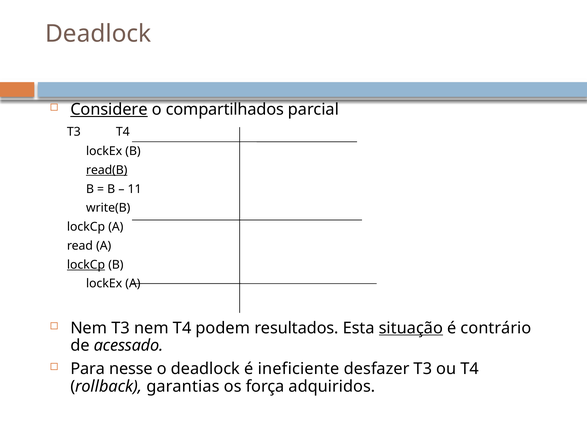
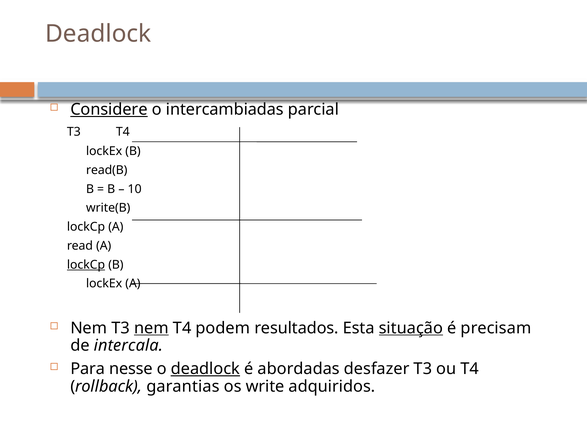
compartilhados: compartilhados -> intercambiadas (225, 109)
read(B underline: present -> none (107, 170)
11: 11 -> 10 (135, 189)
nem underline: none -> present (151, 328)
contrário: contrário -> precisam (496, 328)
acessado: acessado -> intercala (128, 346)
deadlock underline: none -> present (205, 369)
ineficiente: ineficiente -> abordadas (299, 369)
força: força -> write (265, 387)
